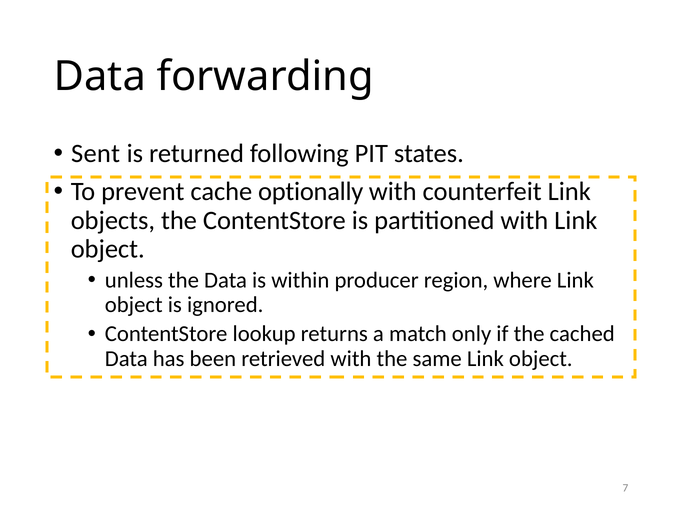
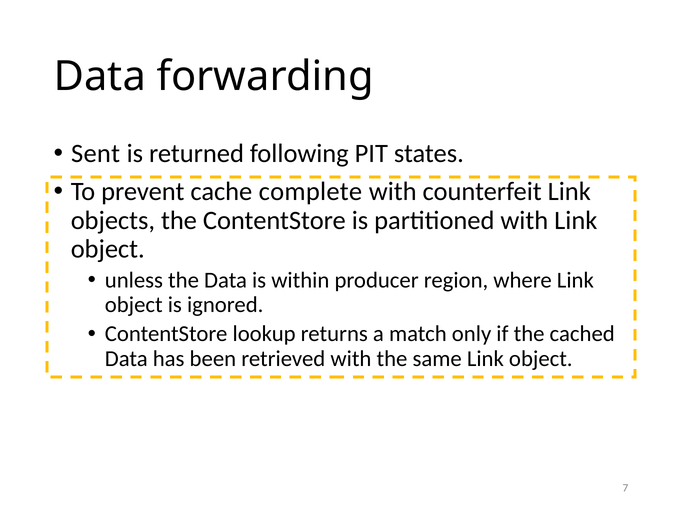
optionally: optionally -> complete (310, 192)
